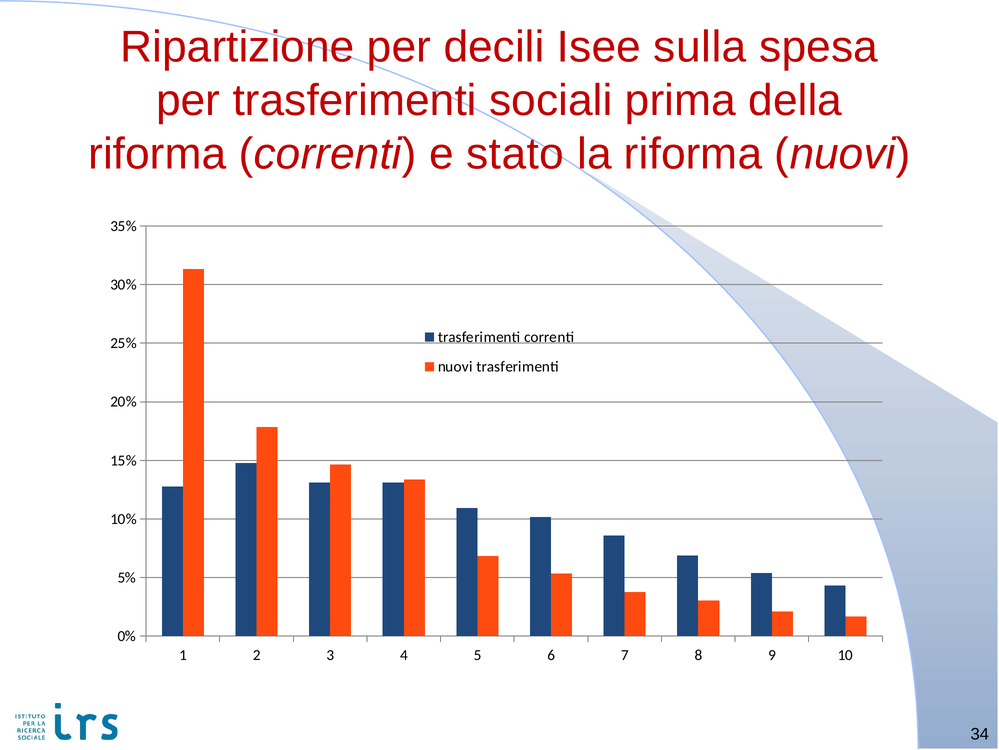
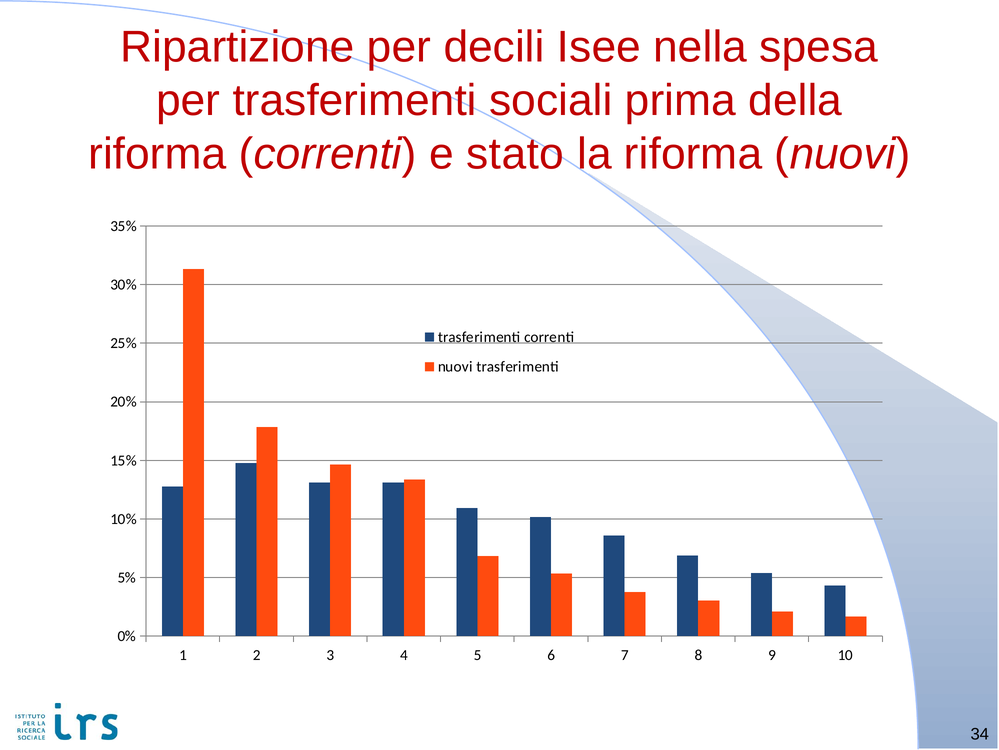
sulla: sulla -> nella (700, 47)
